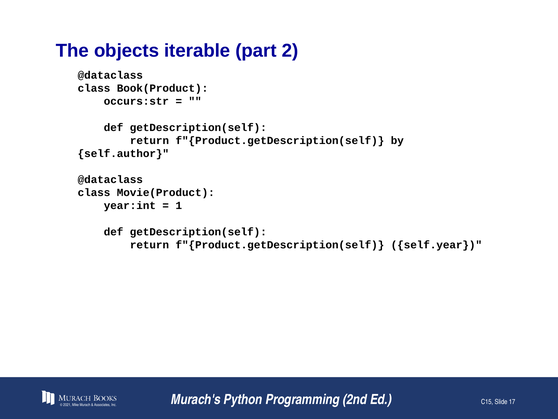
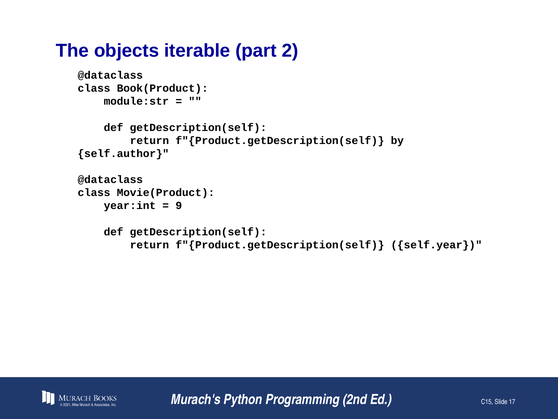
occurs:str: occurs:str -> module:str (136, 101)
1: 1 -> 9 (179, 205)
